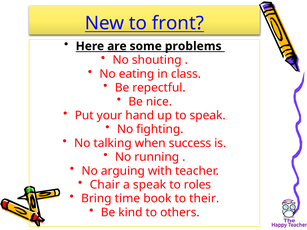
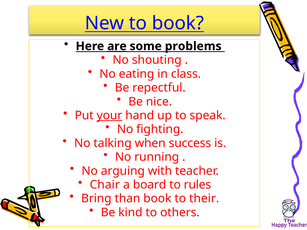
to front: front -> book (178, 23)
your underline: none -> present (109, 116)
a speak: speak -> board (150, 185)
roles: roles -> rules (197, 185)
time: time -> than (127, 199)
